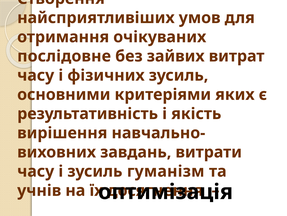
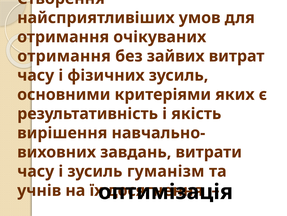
послідовне: послідовне -> отримання (64, 56)
